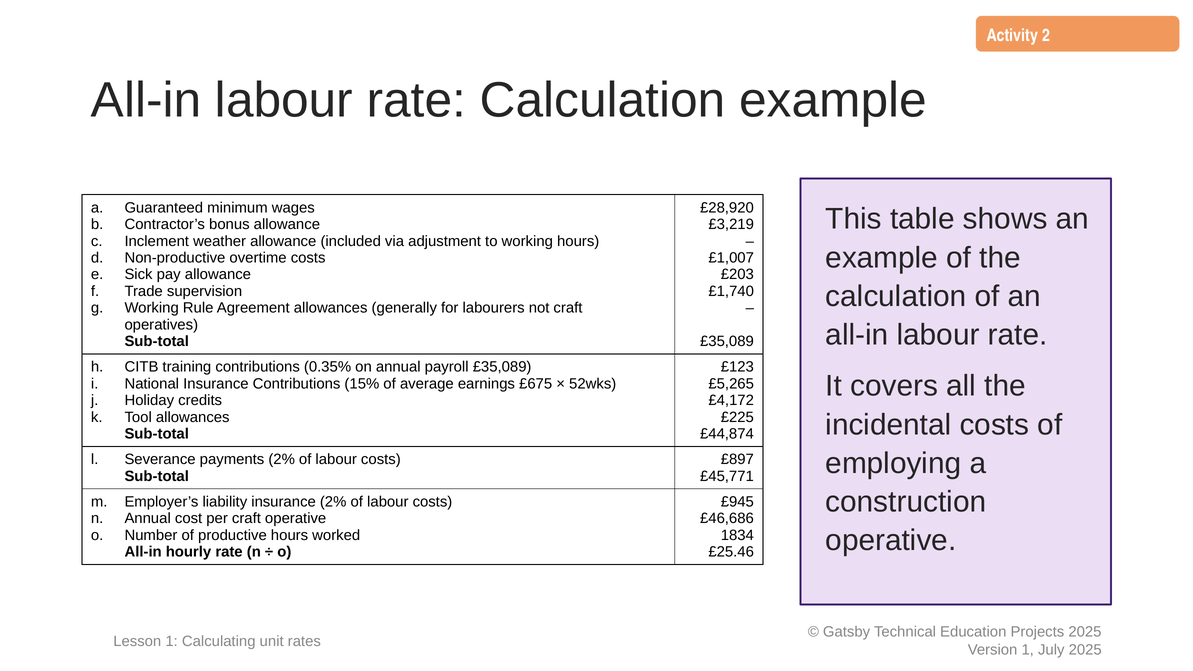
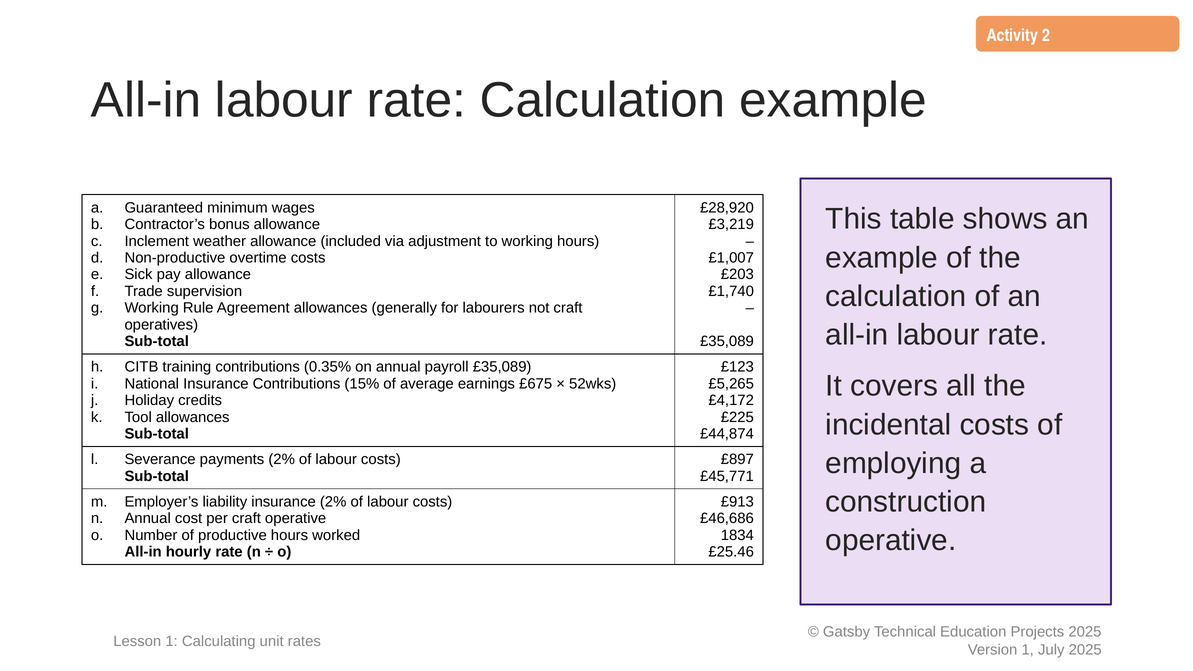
£945: £945 -> £913 (737, 502)
